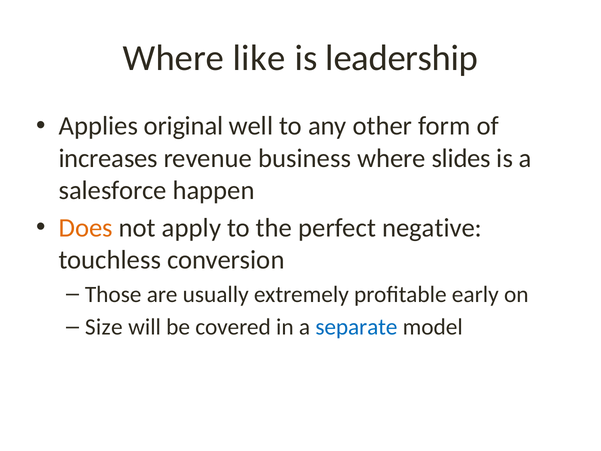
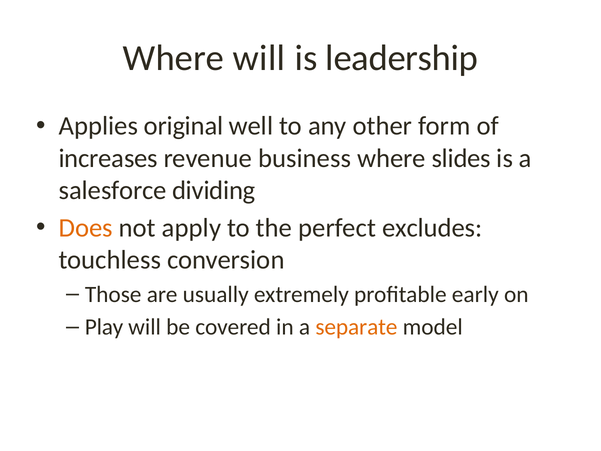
Where like: like -> will (259, 58)
happen: happen -> dividing (214, 190)
negative: negative -> excludes (432, 228)
Size: Size -> Play (104, 327)
separate colour: blue -> orange (356, 327)
